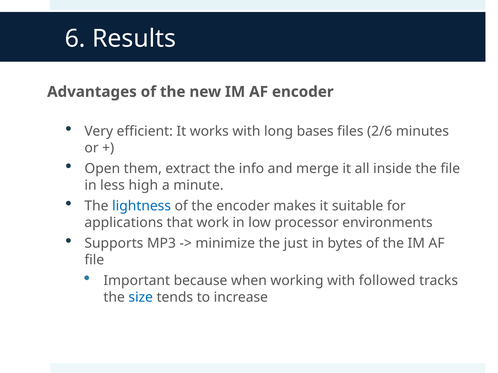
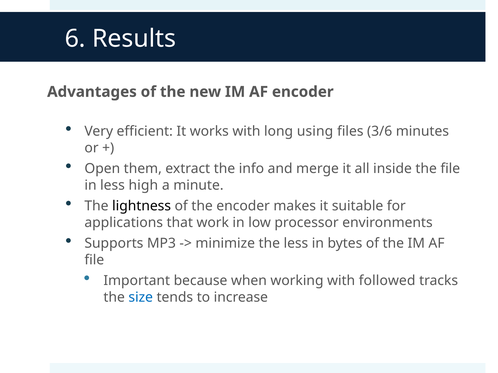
bases: bases -> using (315, 131)
2/6: 2/6 -> 3/6 (380, 131)
lightness colour: blue -> black (142, 206)
the just: just -> less (296, 244)
